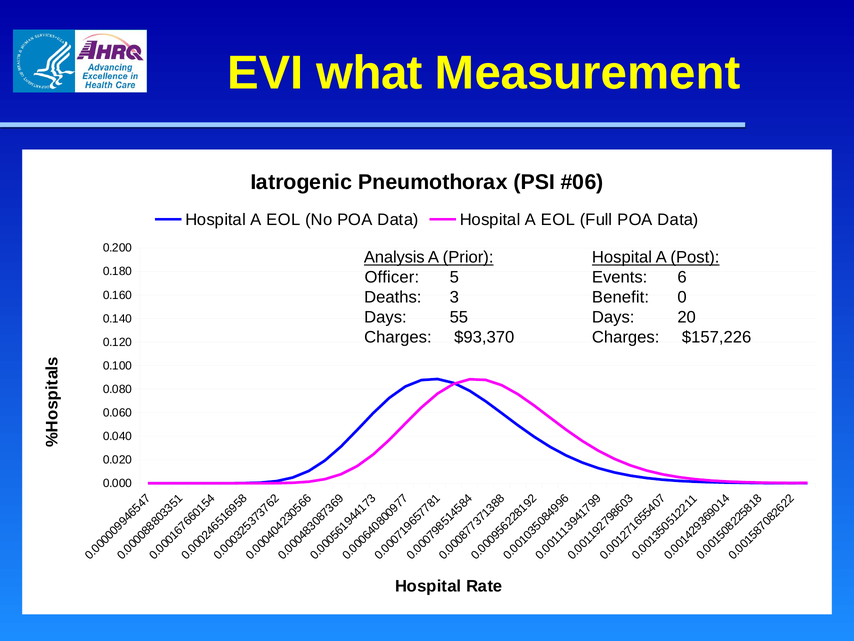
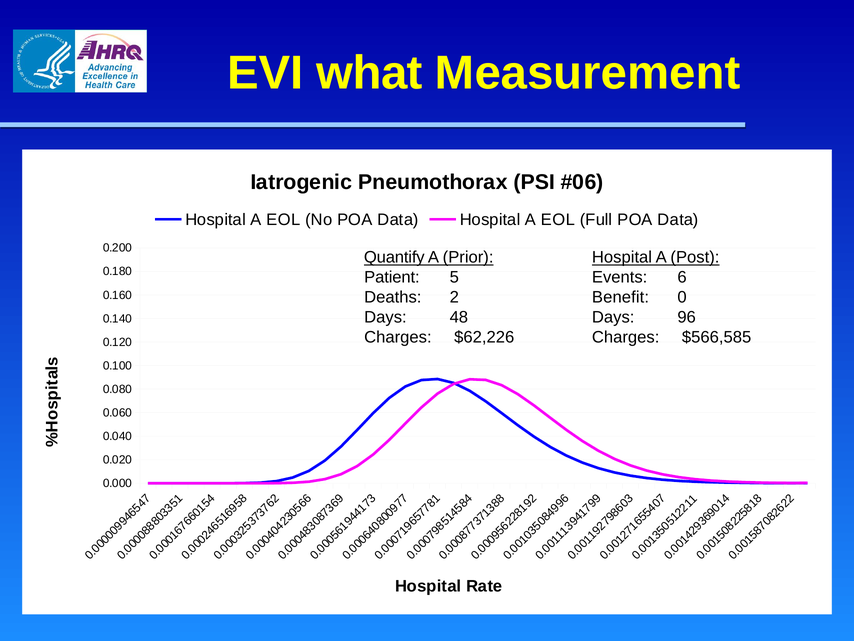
Analysis: Analysis -> Quantify (394, 257)
Officer: Officer -> Patient (392, 277)
Deaths 3: 3 -> 2 (454, 297)
55: 55 -> 48 (459, 317)
20: 20 -> 96 (687, 317)
$93,370: $93,370 -> $62,226 (484, 337)
$157,226: $157,226 -> $566,585 (717, 337)
